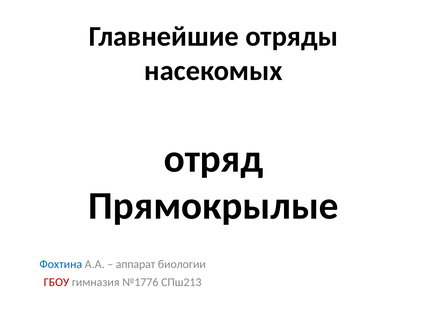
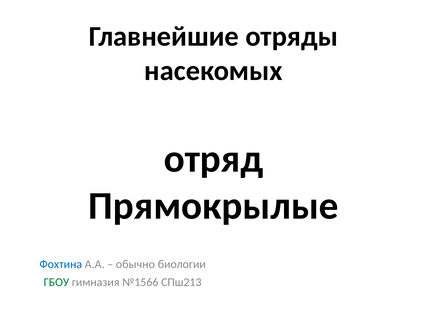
аппарат: аппарат -> обычно (135, 264)
ГБОУ colour: red -> green (56, 282)
№1776: №1776 -> №1566 (140, 282)
